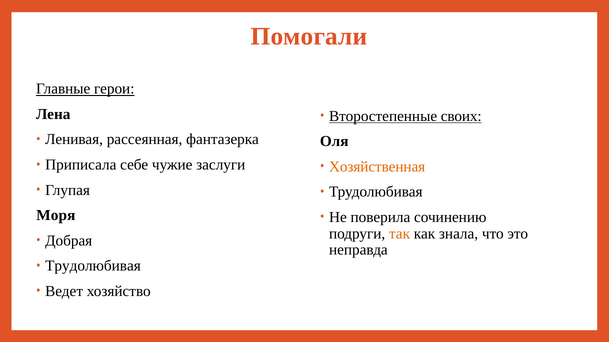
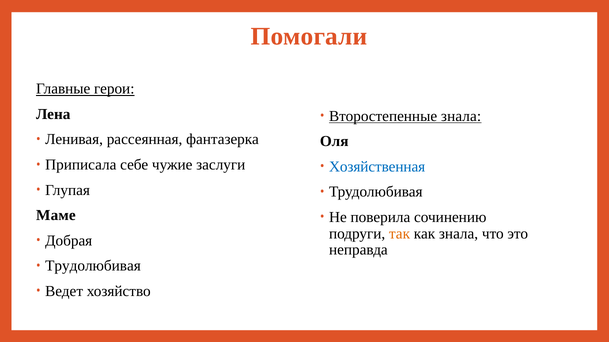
Второстепенные своих: своих -> знала (461, 116)
Хозяйственная colour: orange -> blue (377, 167)
Моря: Моря -> Маме (56, 216)
